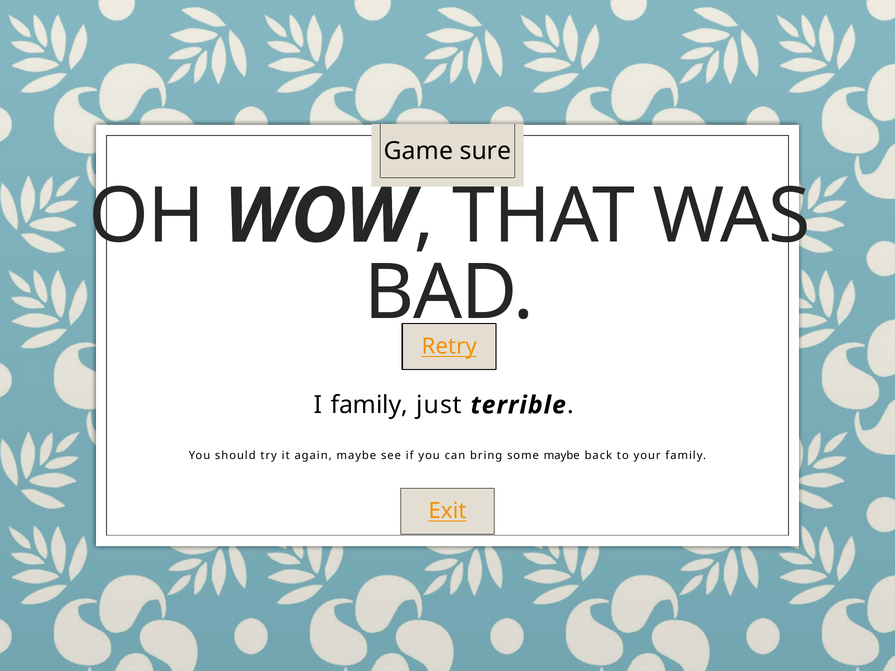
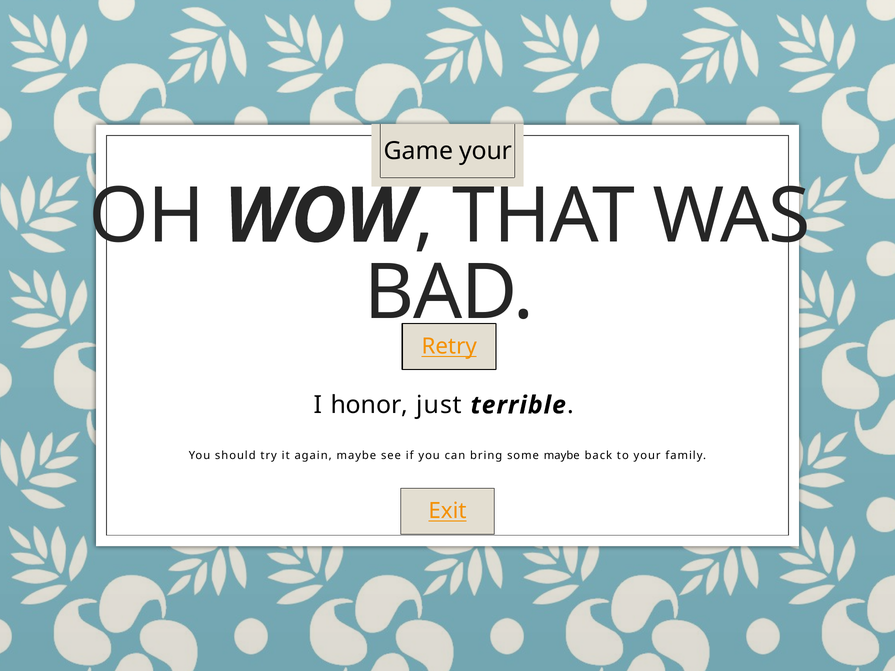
Game sure: sure -> your (486, 151)
I family: family -> honor (369, 405)
